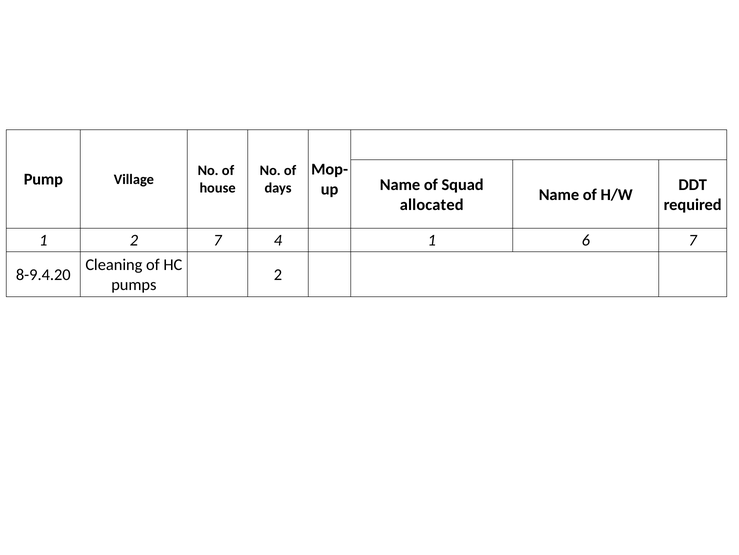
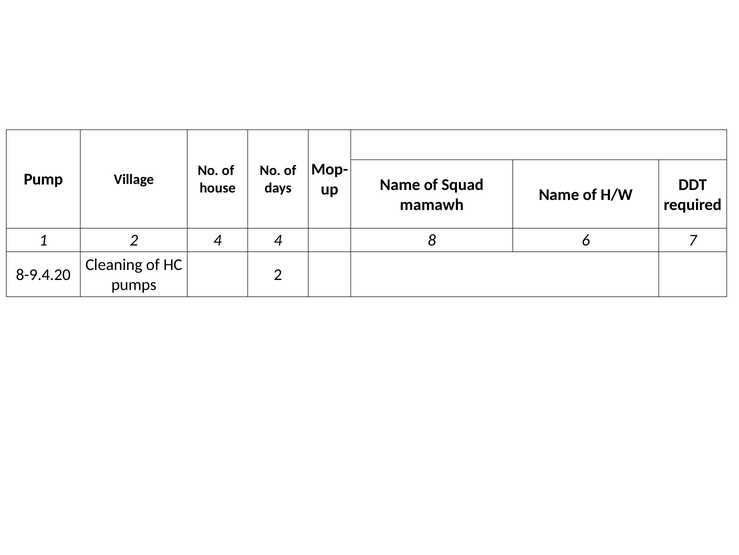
allocated: allocated -> mamawh (432, 204)
2 7: 7 -> 4 (218, 240)
4 1: 1 -> 8 (432, 240)
